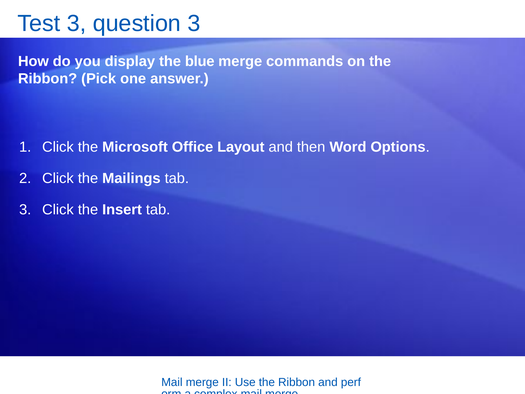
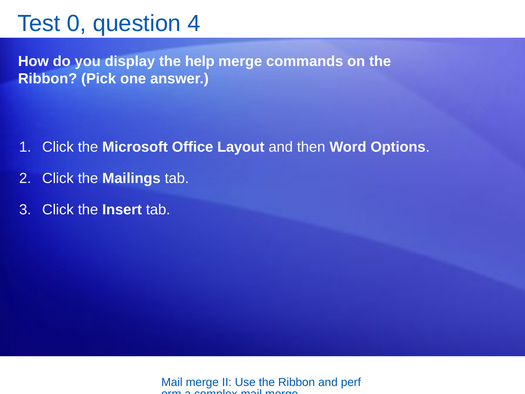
Test 3: 3 -> 0 (76, 23)
question 3: 3 -> 4 (194, 23)
blue: blue -> help (200, 61)
